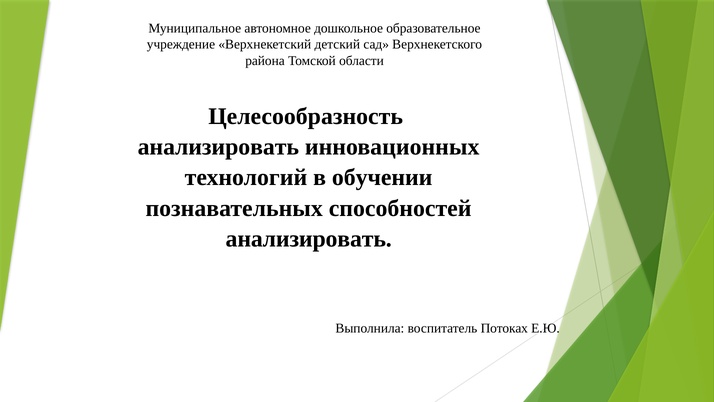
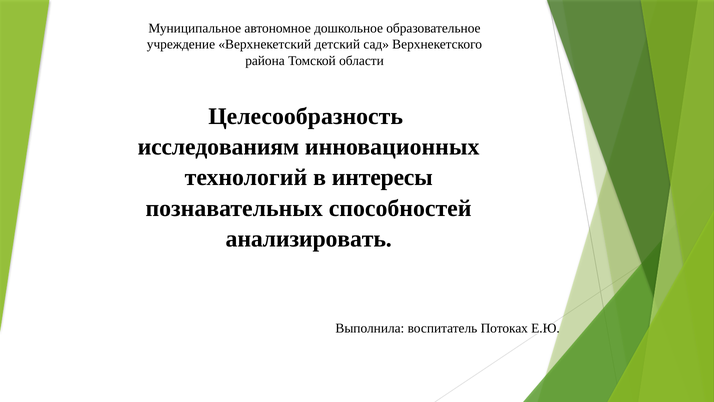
анализировать: анализировать -> исследованиям (218, 147)
обучении: обучении -> интересы (382, 177)
